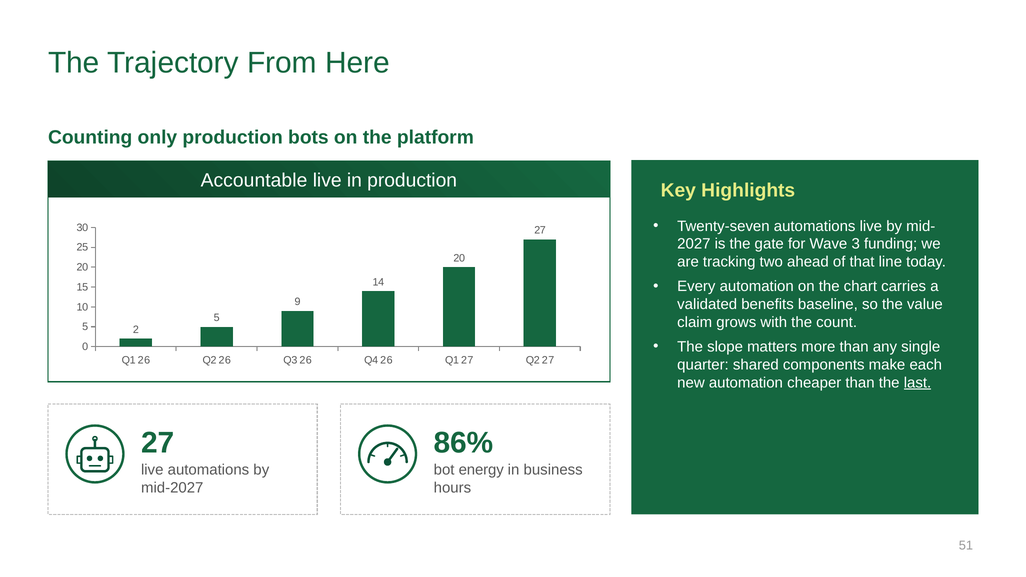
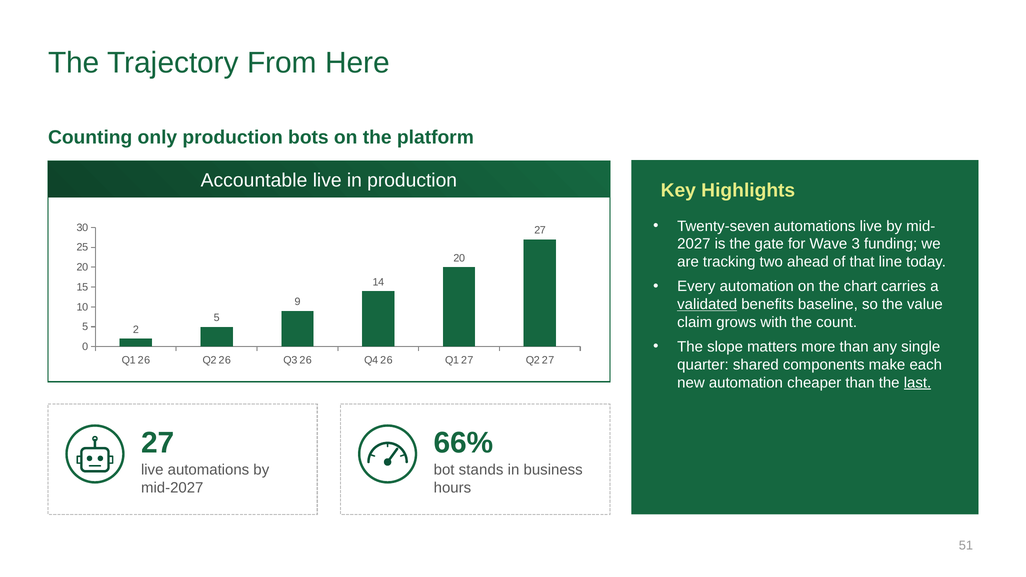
validated underline: none -> present (707, 304)
86%: 86% -> 66% (464, 443)
energy: energy -> stands (481, 470)
